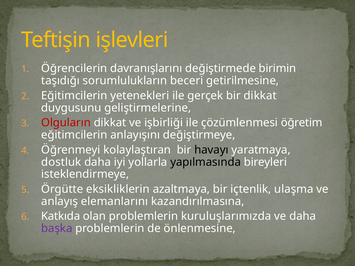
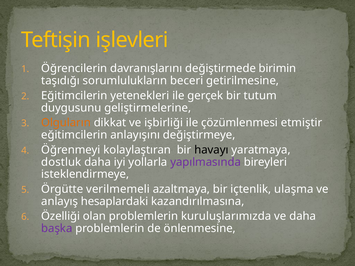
bir dikkat: dikkat -> tutum (260, 96)
Olguların colour: red -> orange (66, 123)
öğretim: öğretim -> etmiştir (302, 123)
yapılmasında colour: black -> purple (206, 162)
eksikliklerin: eksikliklerin -> verilmemeli (118, 189)
elemanlarını: elemanlarını -> hesaplardaki (115, 202)
Katkıda: Katkıda -> Özelliği (61, 216)
